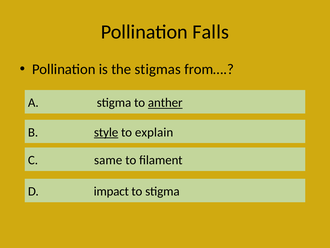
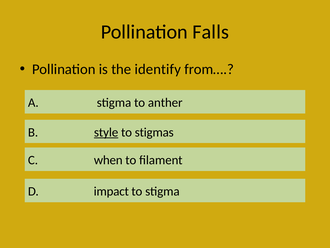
stigmas: stigmas -> identify (158, 69)
anther underline: present -> none (165, 103)
explain: explain -> stigmas (154, 132)
same: same -> when (108, 160)
